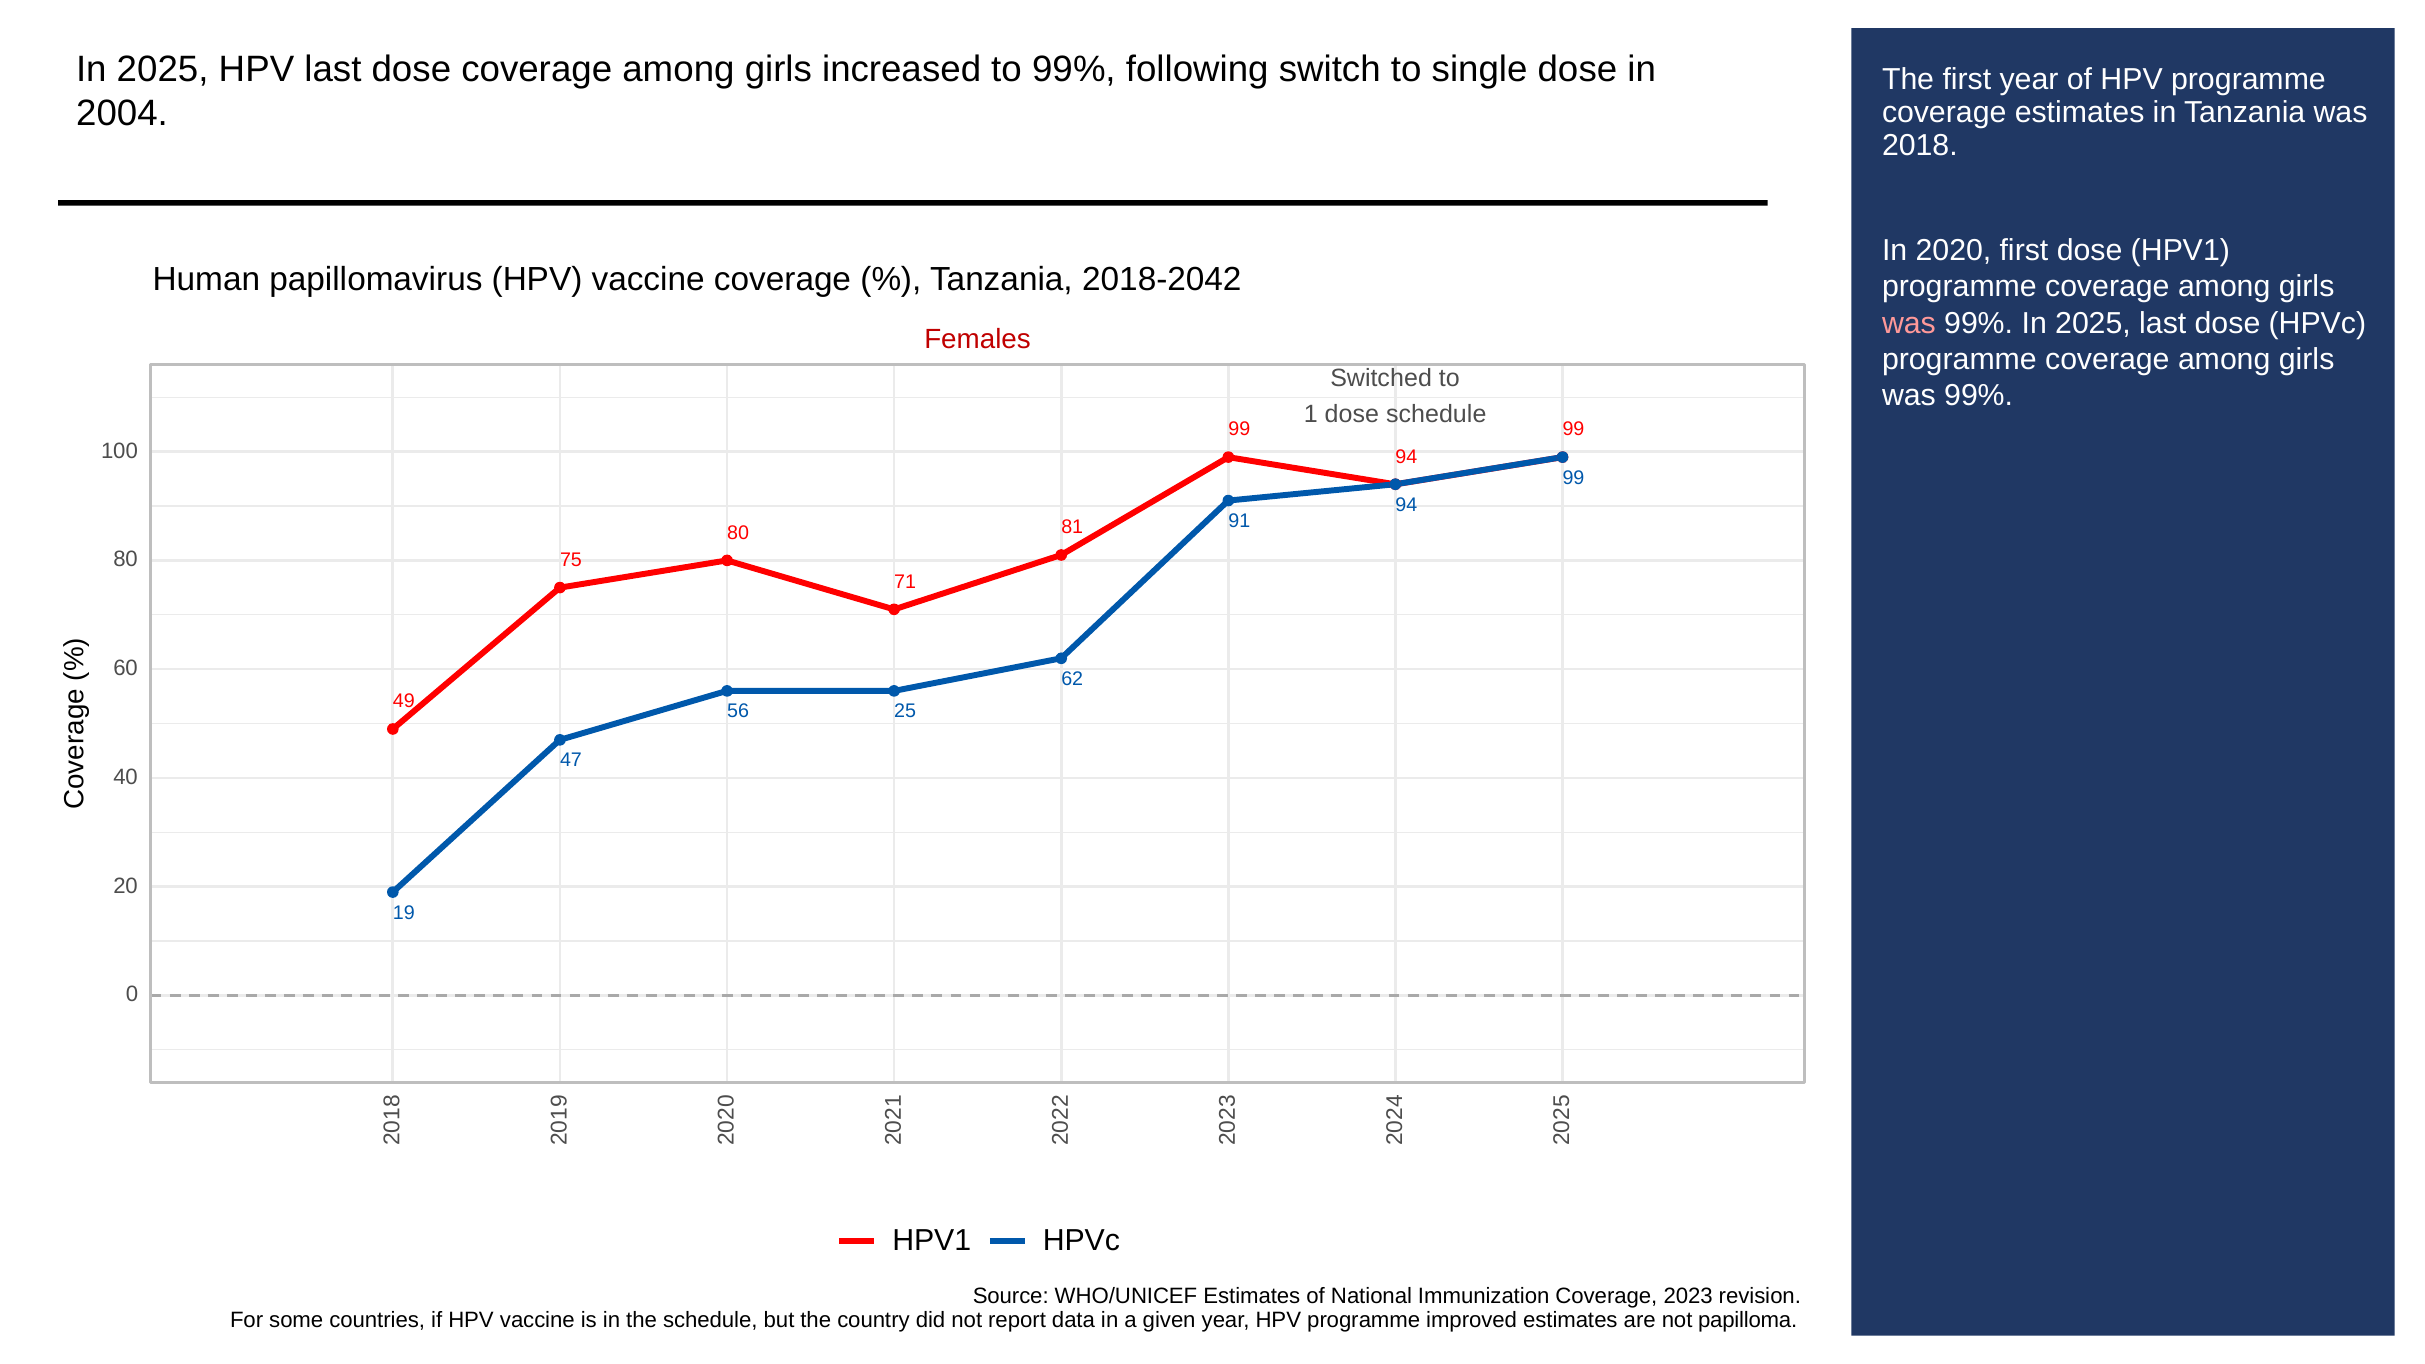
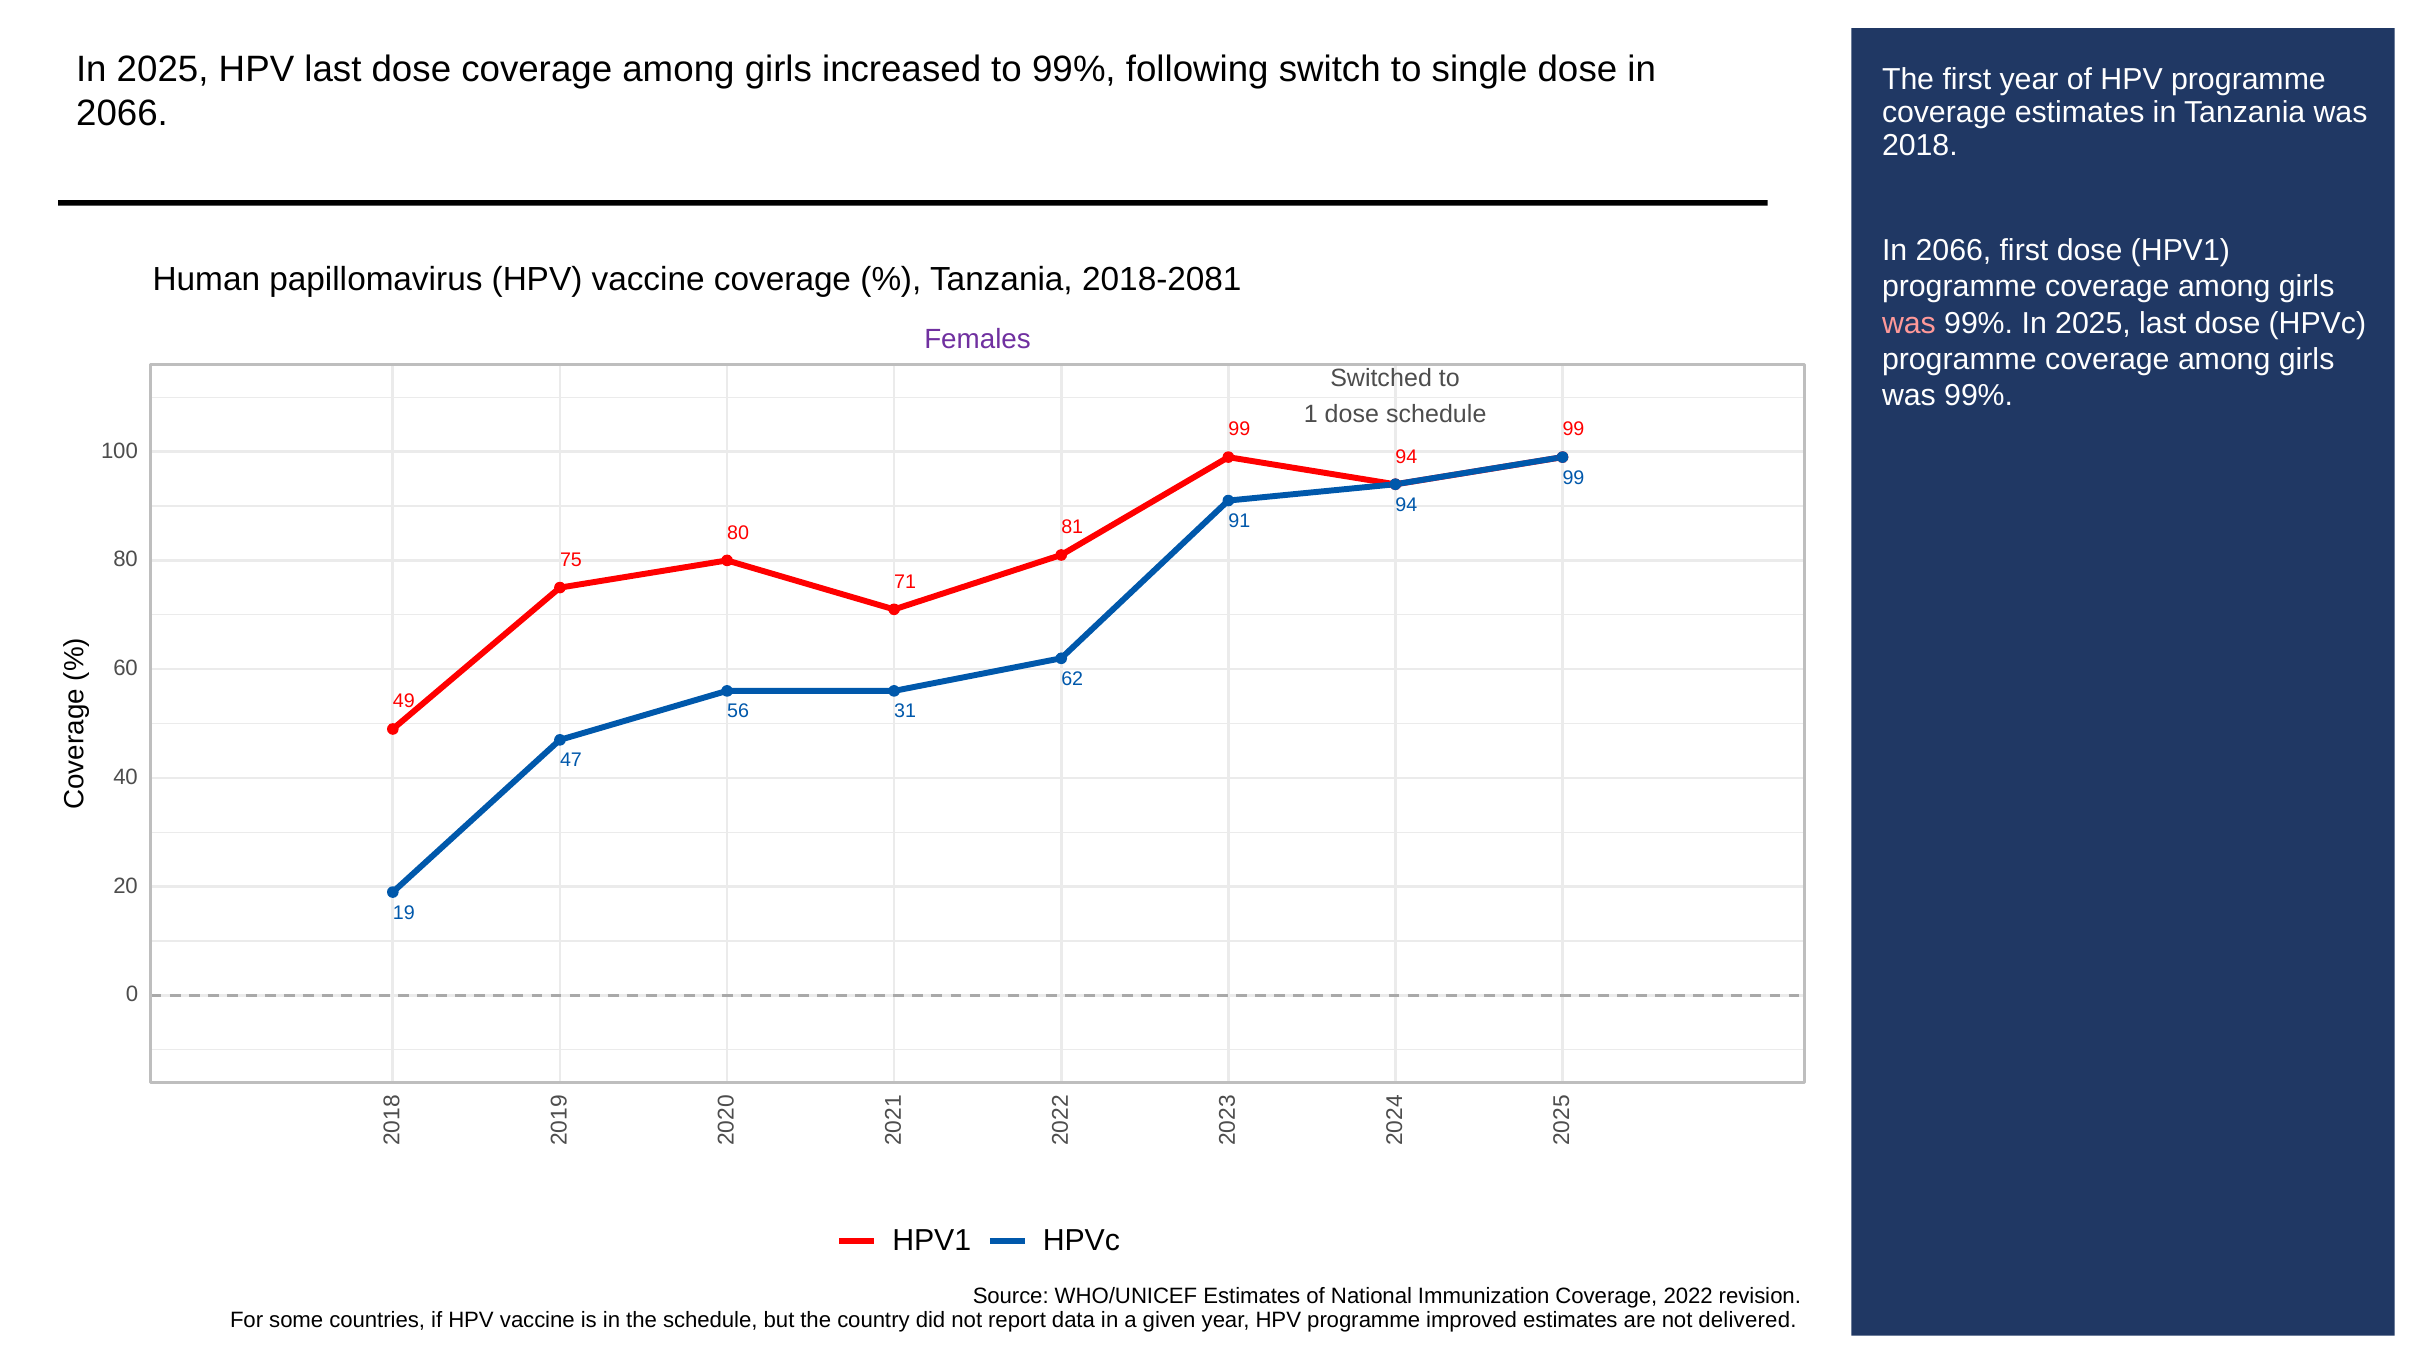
2004: 2004 -> 2066 (122, 114)
2020: 2020 -> 2066 (1953, 250)
2018-2042: 2018-2042 -> 2018-2081 (1162, 279)
Females colour: red -> purple (978, 340)
25: 25 -> 31 (905, 711)
2023: 2023 -> 2022 (1688, 1296)
papilloma: papilloma -> delivered (1747, 1320)
